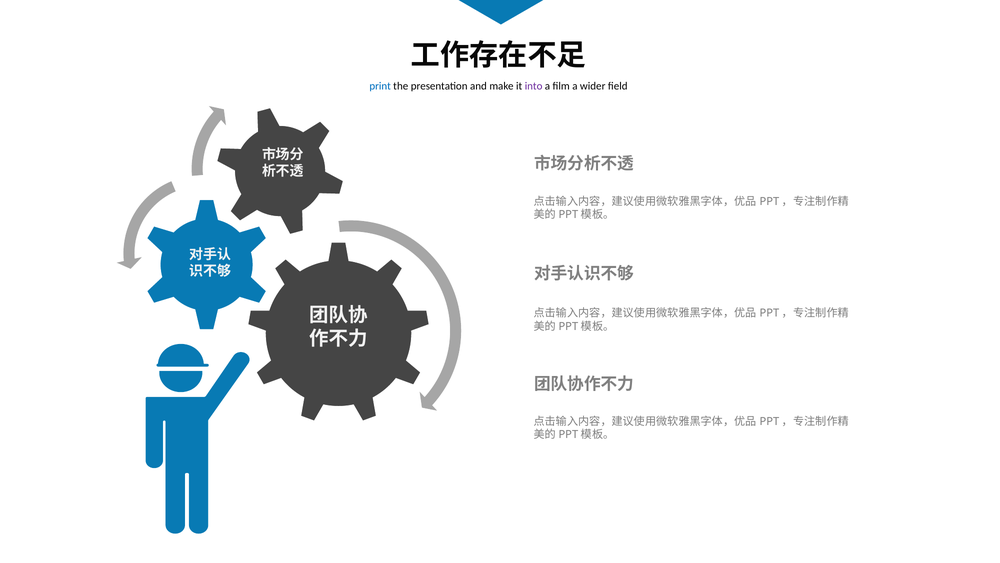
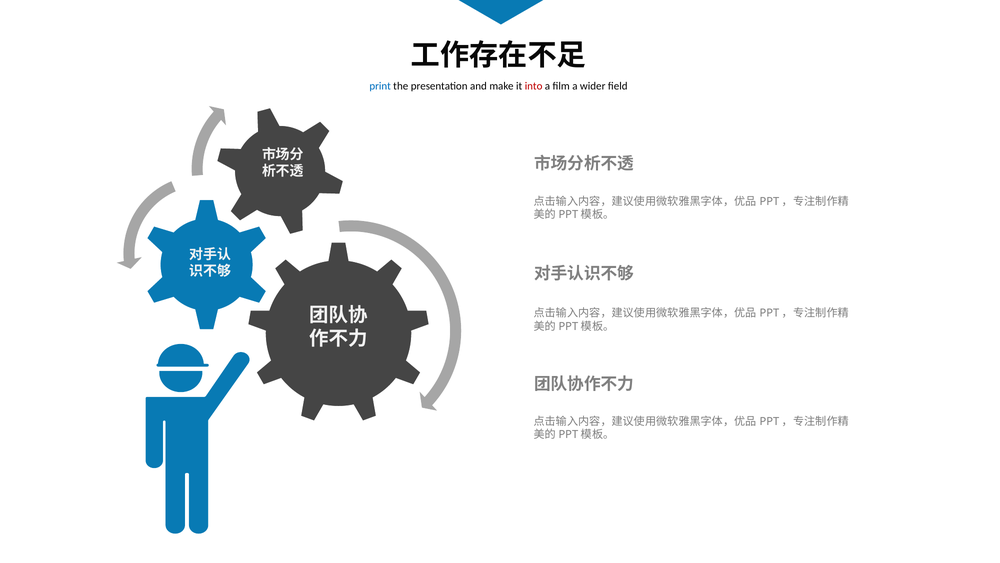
into colour: purple -> red (534, 86)
